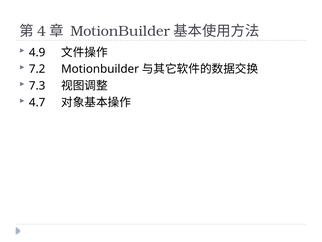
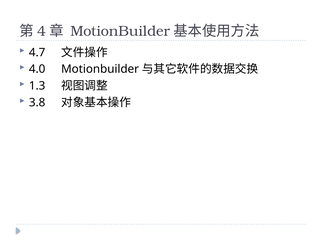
4.9: 4.9 -> 4.7 (37, 52)
7.2: 7.2 -> 4.0 (37, 69)
7.3: 7.3 -> 1.3 (37, 86)
4.7: 4.7 -> 3.8 (37, 102)
